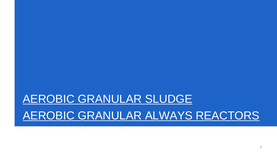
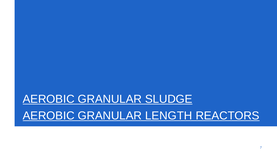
ALWAYS: ALWAYS -> LENGTH (169, 116)
